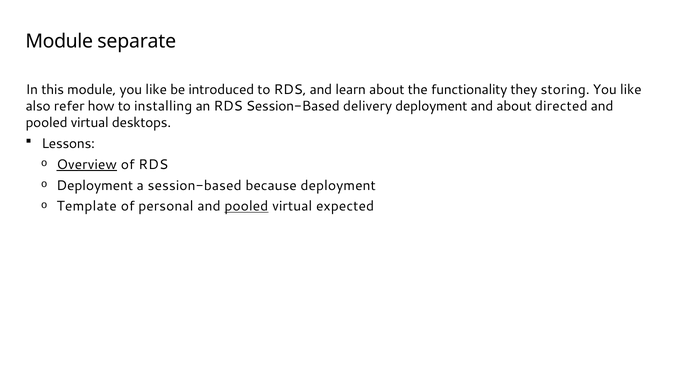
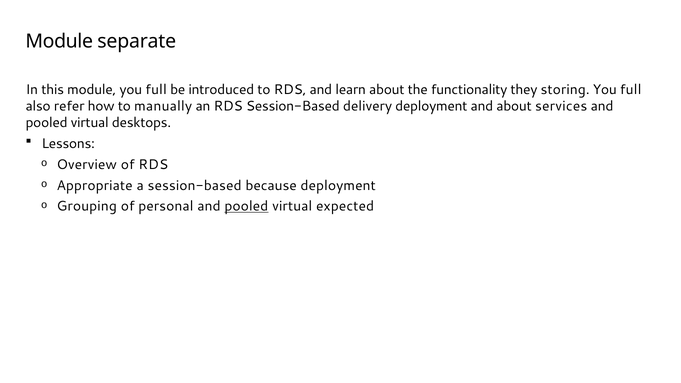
module you like: like -> full (156, 89)
like: like -> full (631, 89)
installing: installing -> manually (163, 106)
directed: directed -> services (561, 106)
Overview underline: present -> none (87, 165)
Deployment: Deployment -> Appropriate (95, 185)
Template: Template -> Grouping (87, 206)
